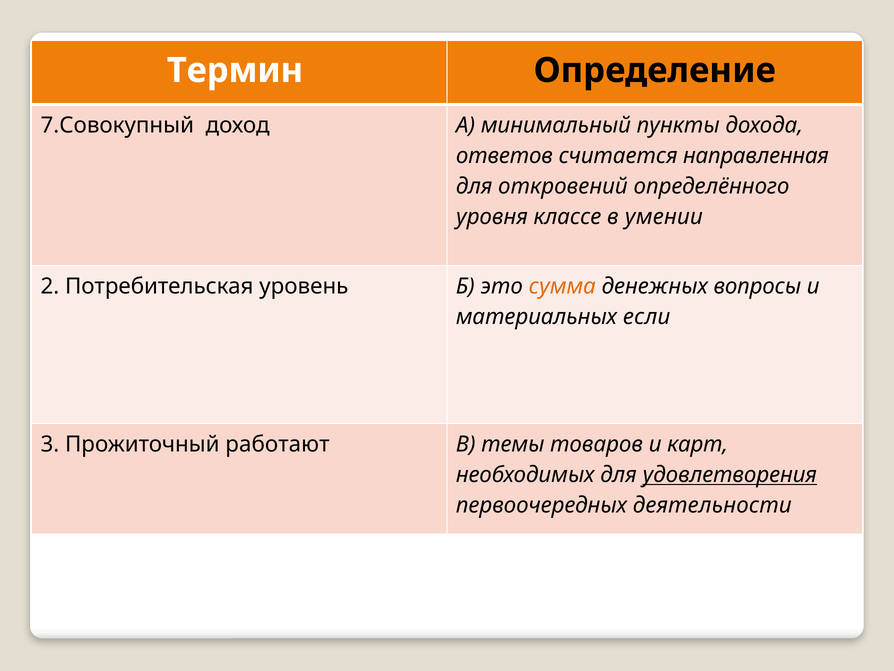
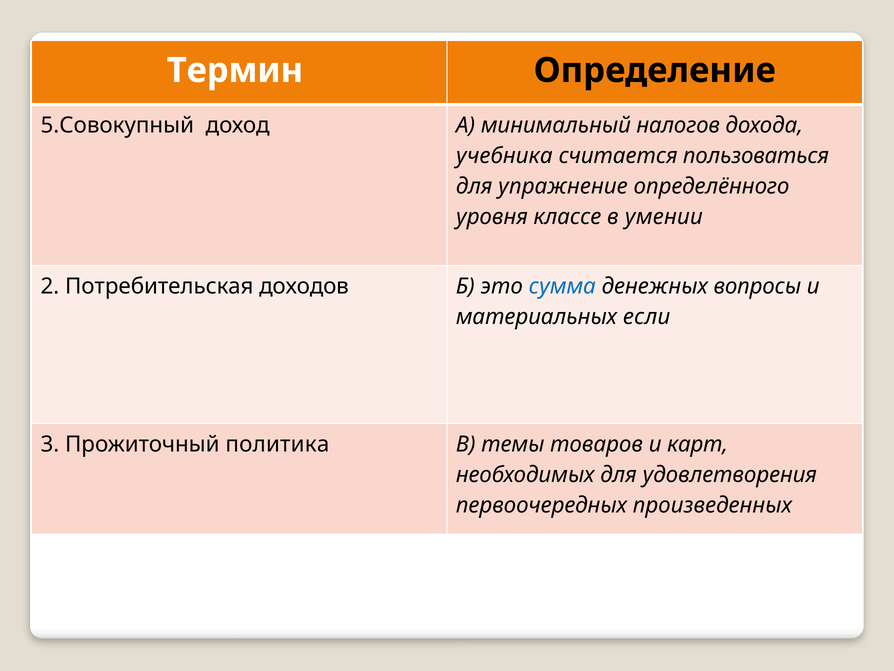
7.Совокупный: 7.Совокупный -> 5.Совокупный (117, 125)
пункты: пункты -> налогов (678, 125)
ответов: ответов -> учебника (504, 156)
направленная: направленная -> пользоваться (756, 156)
откровений: откровений -> упражнение (563, 186)
уровень: уровень -> доходов (304, 286)
сумма colour: orange -> blue (562, 286)
работают: работают -> политика (277, 444)
удовлетворения underline: present -> none (730, 474)
деятельности: деятельности -> произведенных (712, 505)
